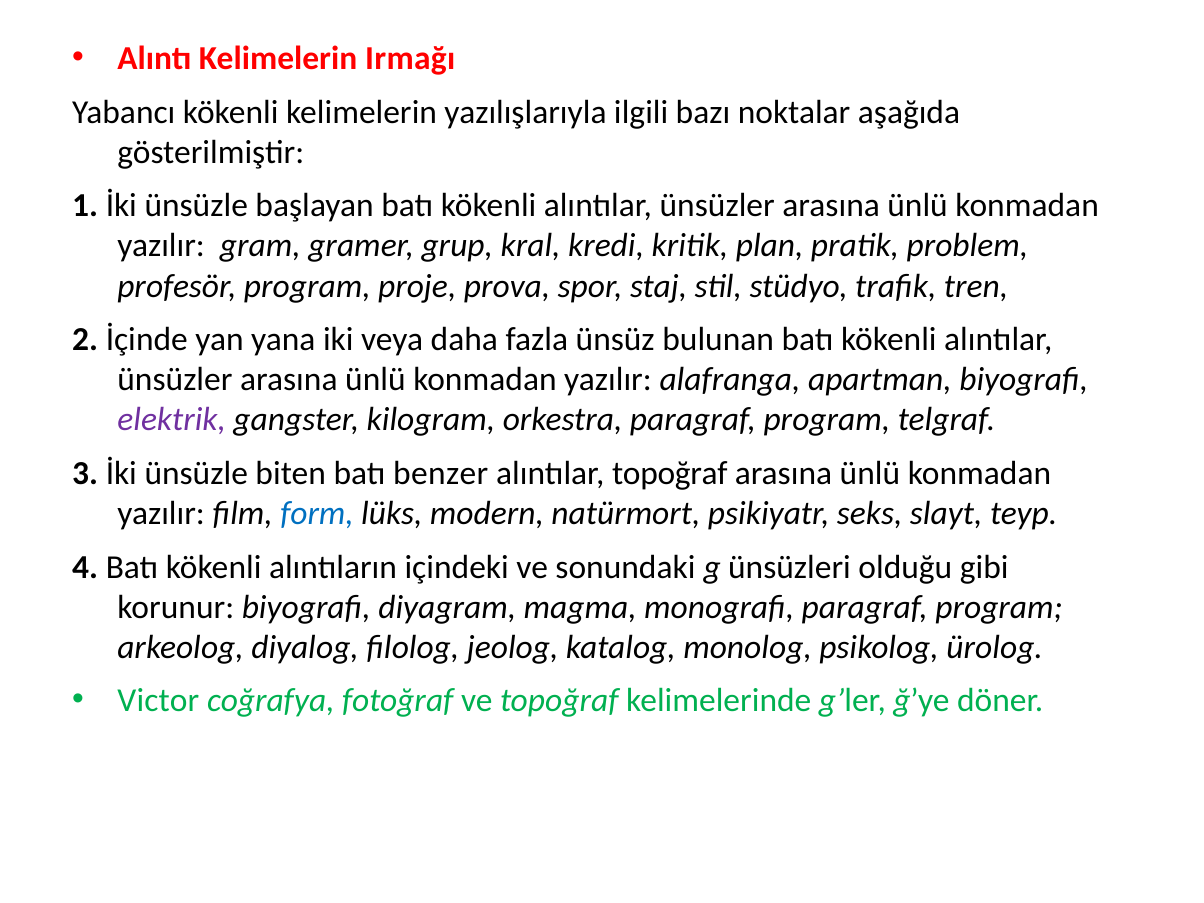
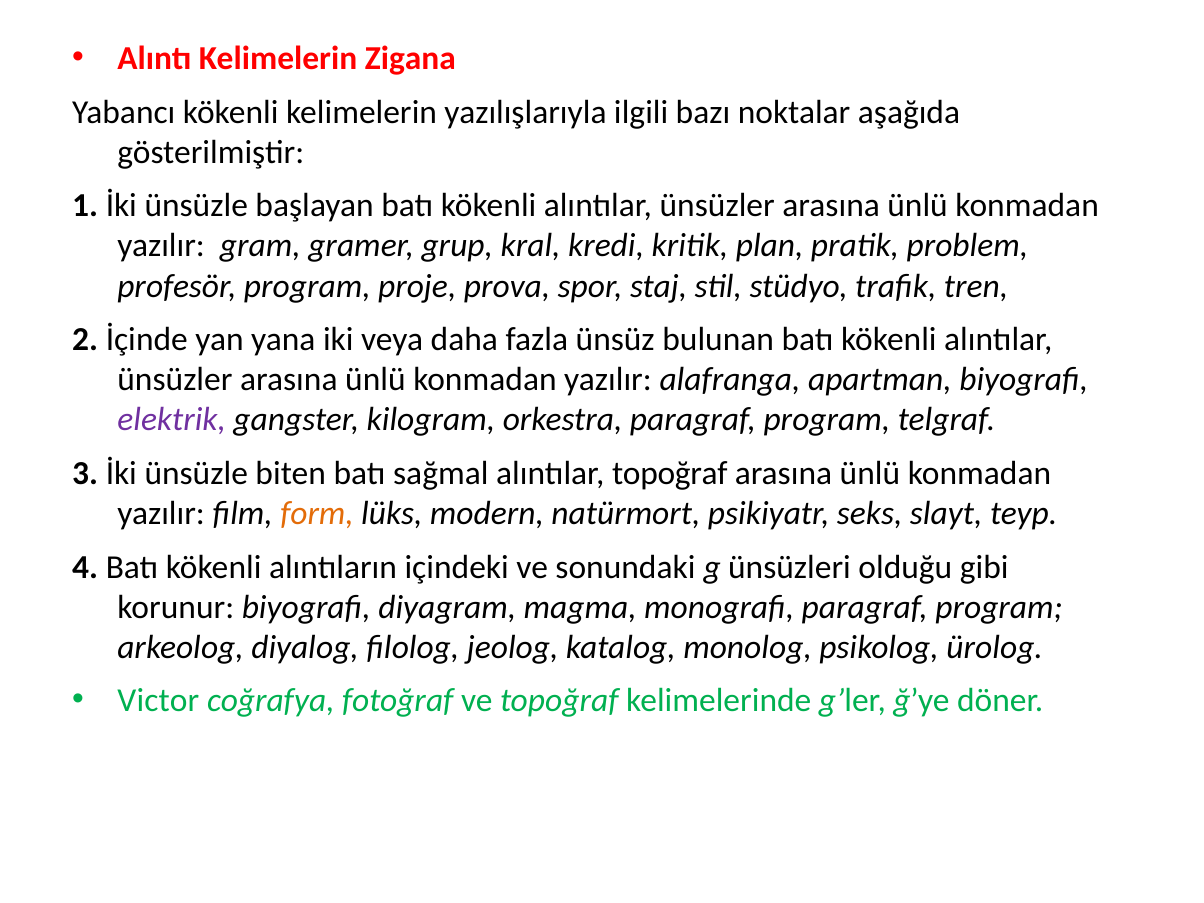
Irmağı: Irmağı -> Zigana (410, 59)
benzer: benzer -> sağmal (441, 473)
form colour: blue -> orange (317, 514)
